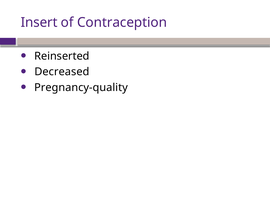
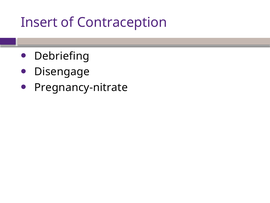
Reinserted: Reinserted -> Debriefing (62, 56)
Decreased: Decreased -> Disengage (62, 72)
Pregnancy-quality: Pregnancy-quality -> Pregnancy-nitrate (81, 87)
